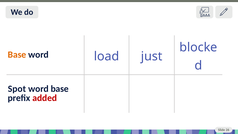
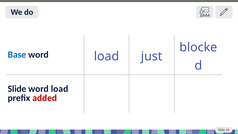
Base colour: orange -> blue (17, 55)
Spot: Spot -> Slide (17, 89)
base: base -> load (60, 89)
